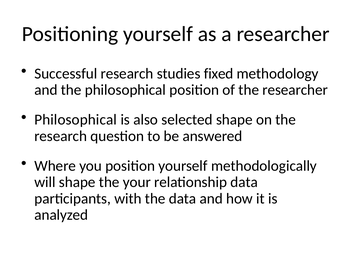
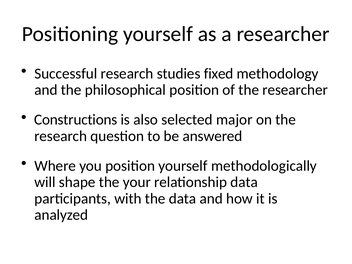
Philosophical: Philosophical -> Constructions (76, 120)
selected shape: shape -> major (234, 120)
